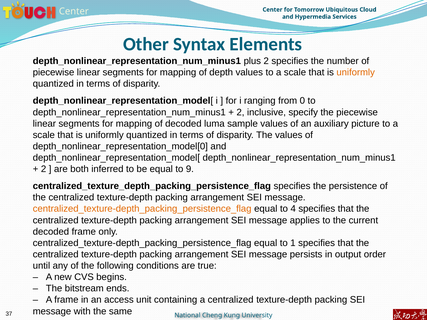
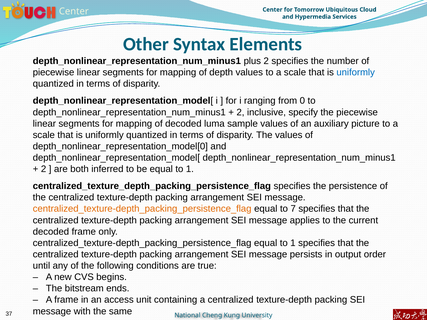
uniformly colour: orange -> blue (356, 72)
be equal to 9: 9 -> 1 (190, 169)
4: 4 -> 7 (293, 209)
